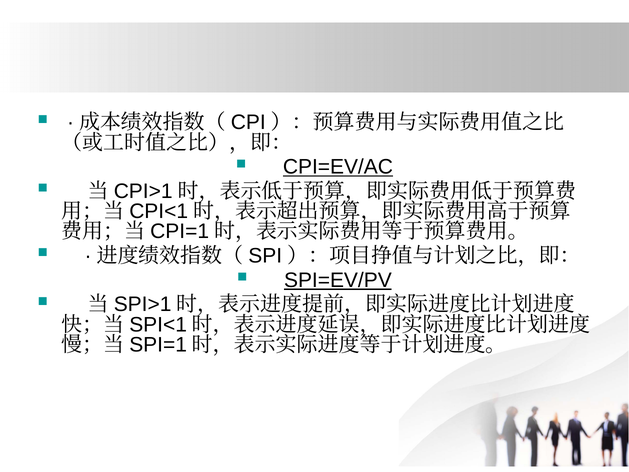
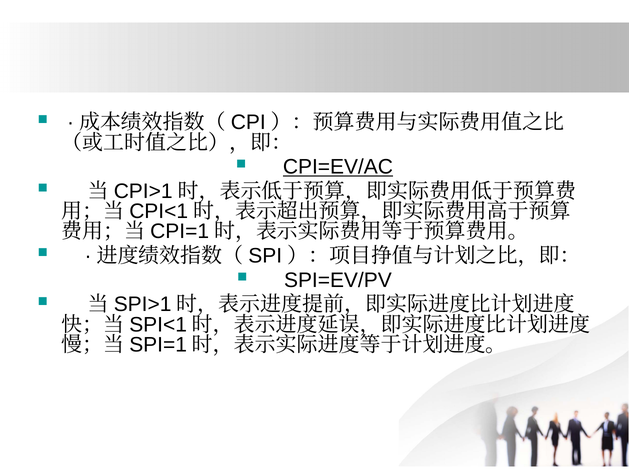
SPI=EV/PV underline: present -> none (338, 280)
